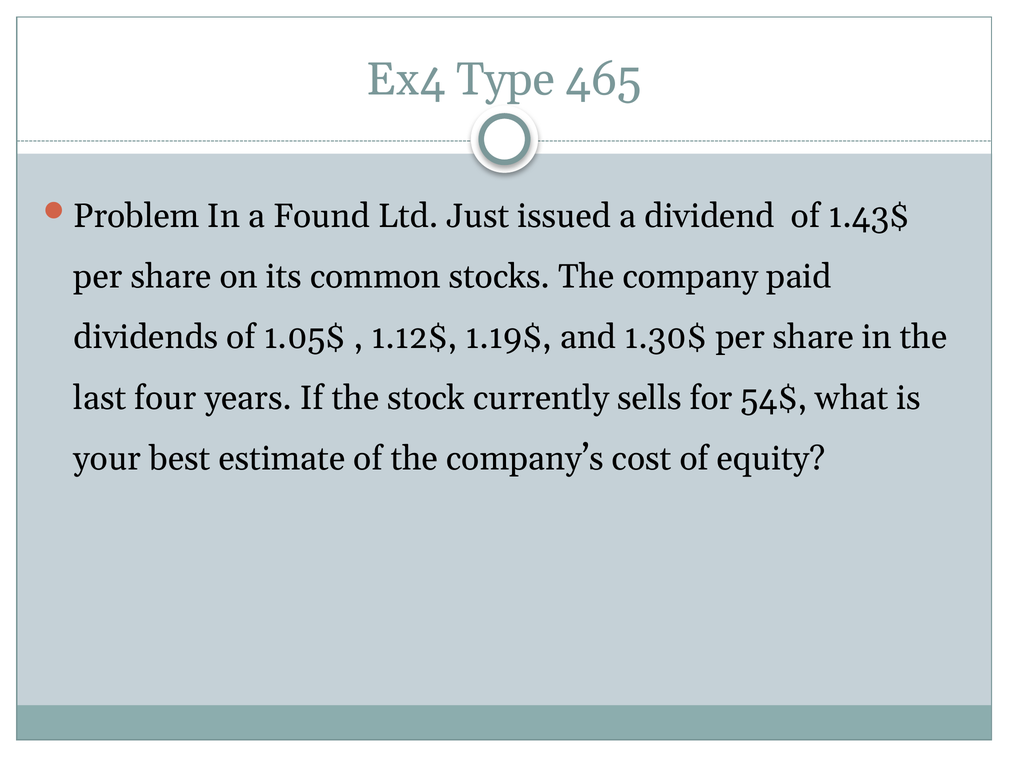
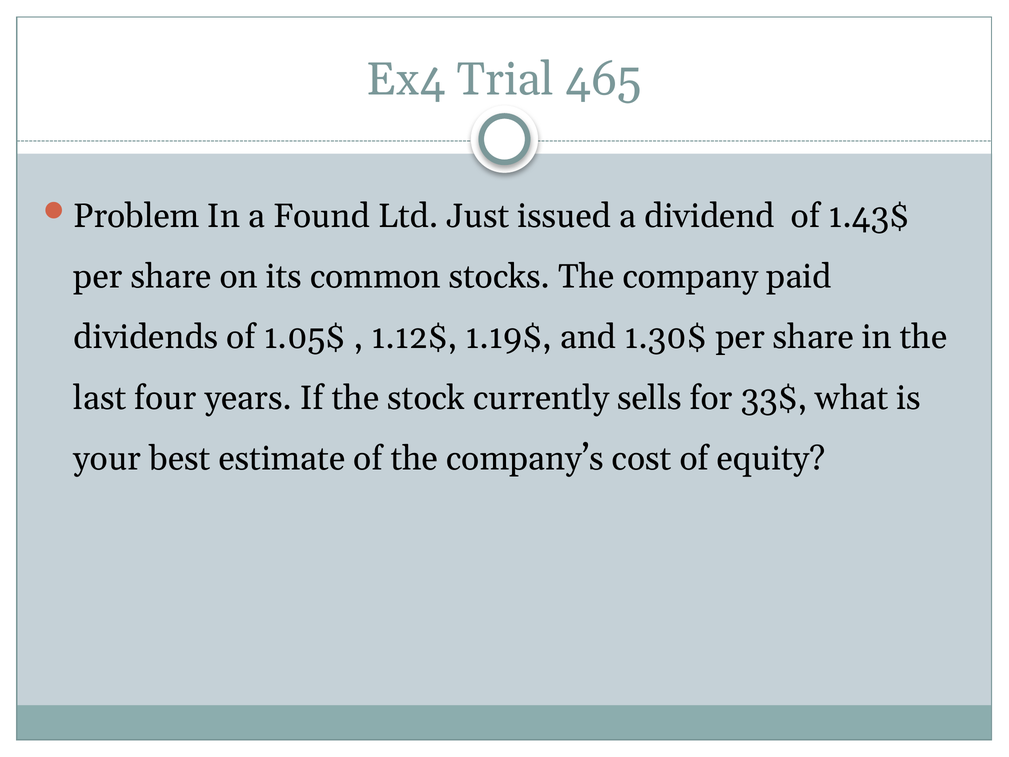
Type: Type -> Trial (505, 79)
54$: 54$ -> 33$ (774, 398)
